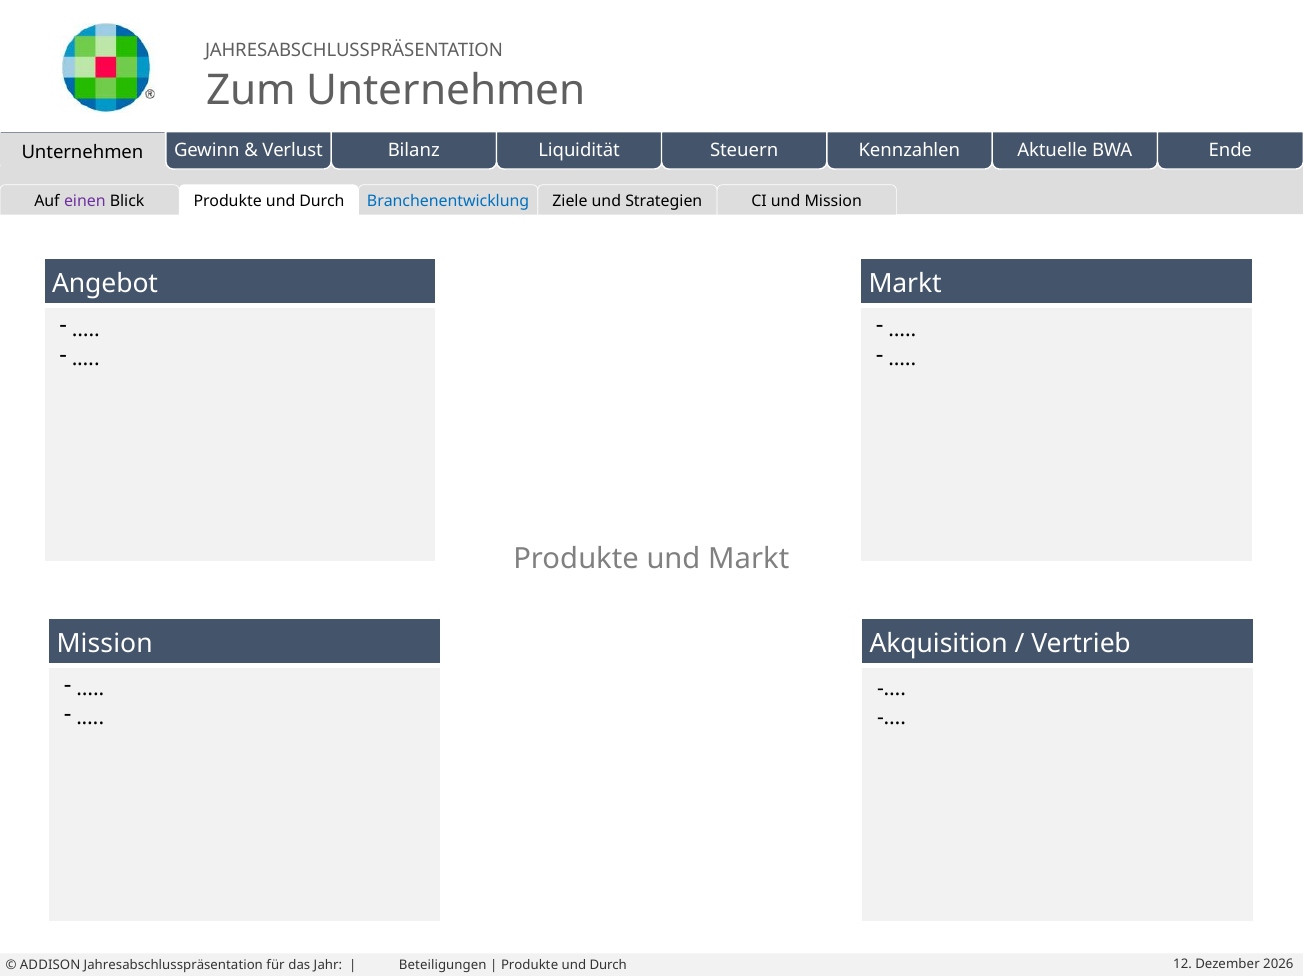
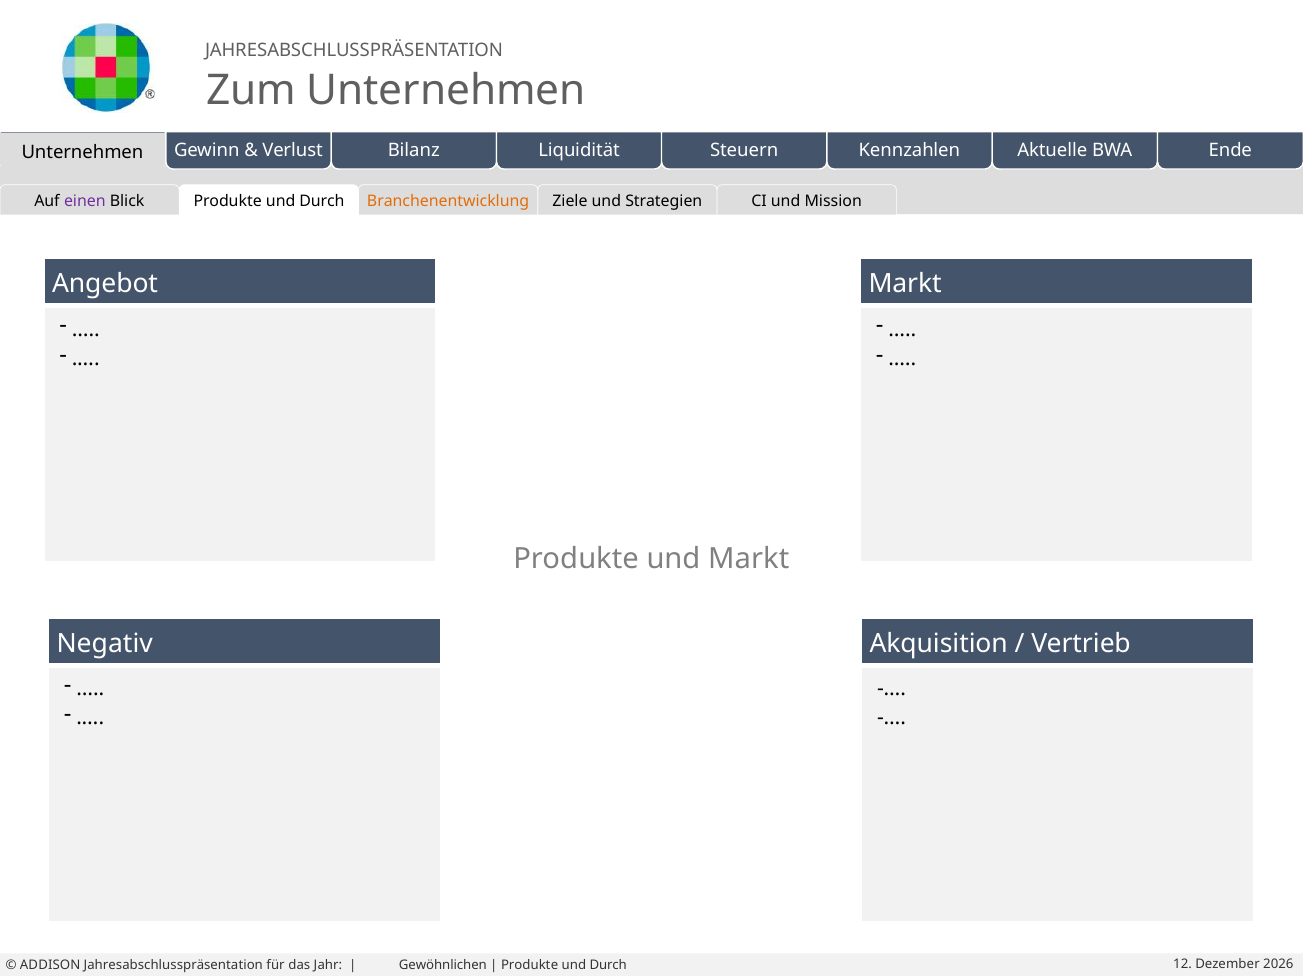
Branchenentwicklung colour: blue -> orange (448, 202)
Mission: Mission -> Negativ (105, 644)
Beteiligungen: Beteiligungen -> Gewöhnlichen (443, 966)
